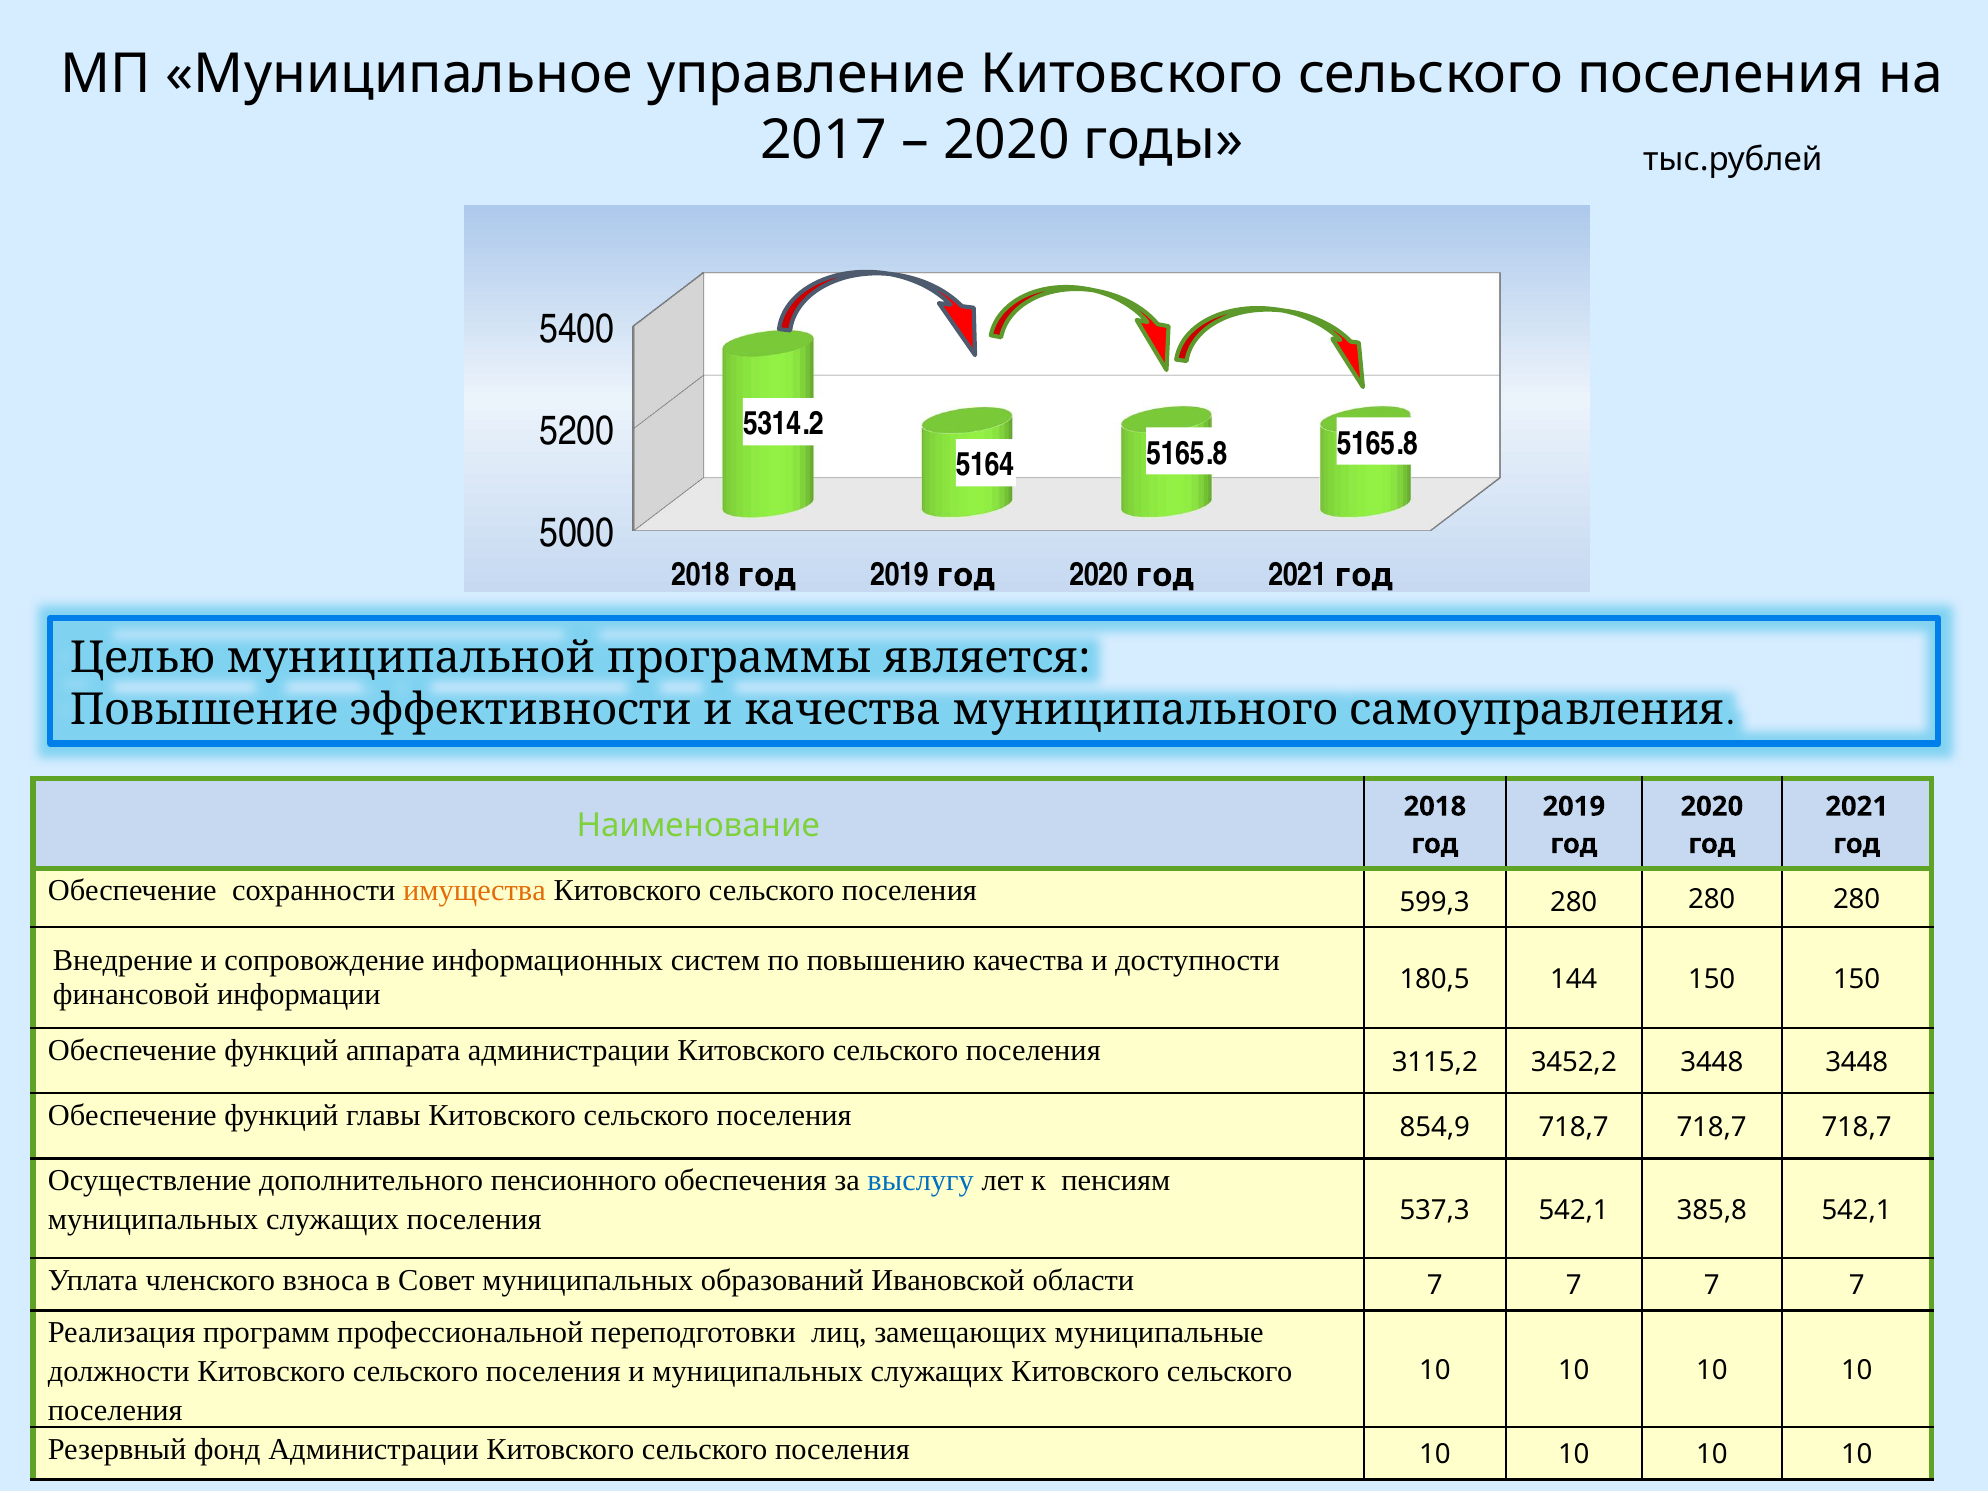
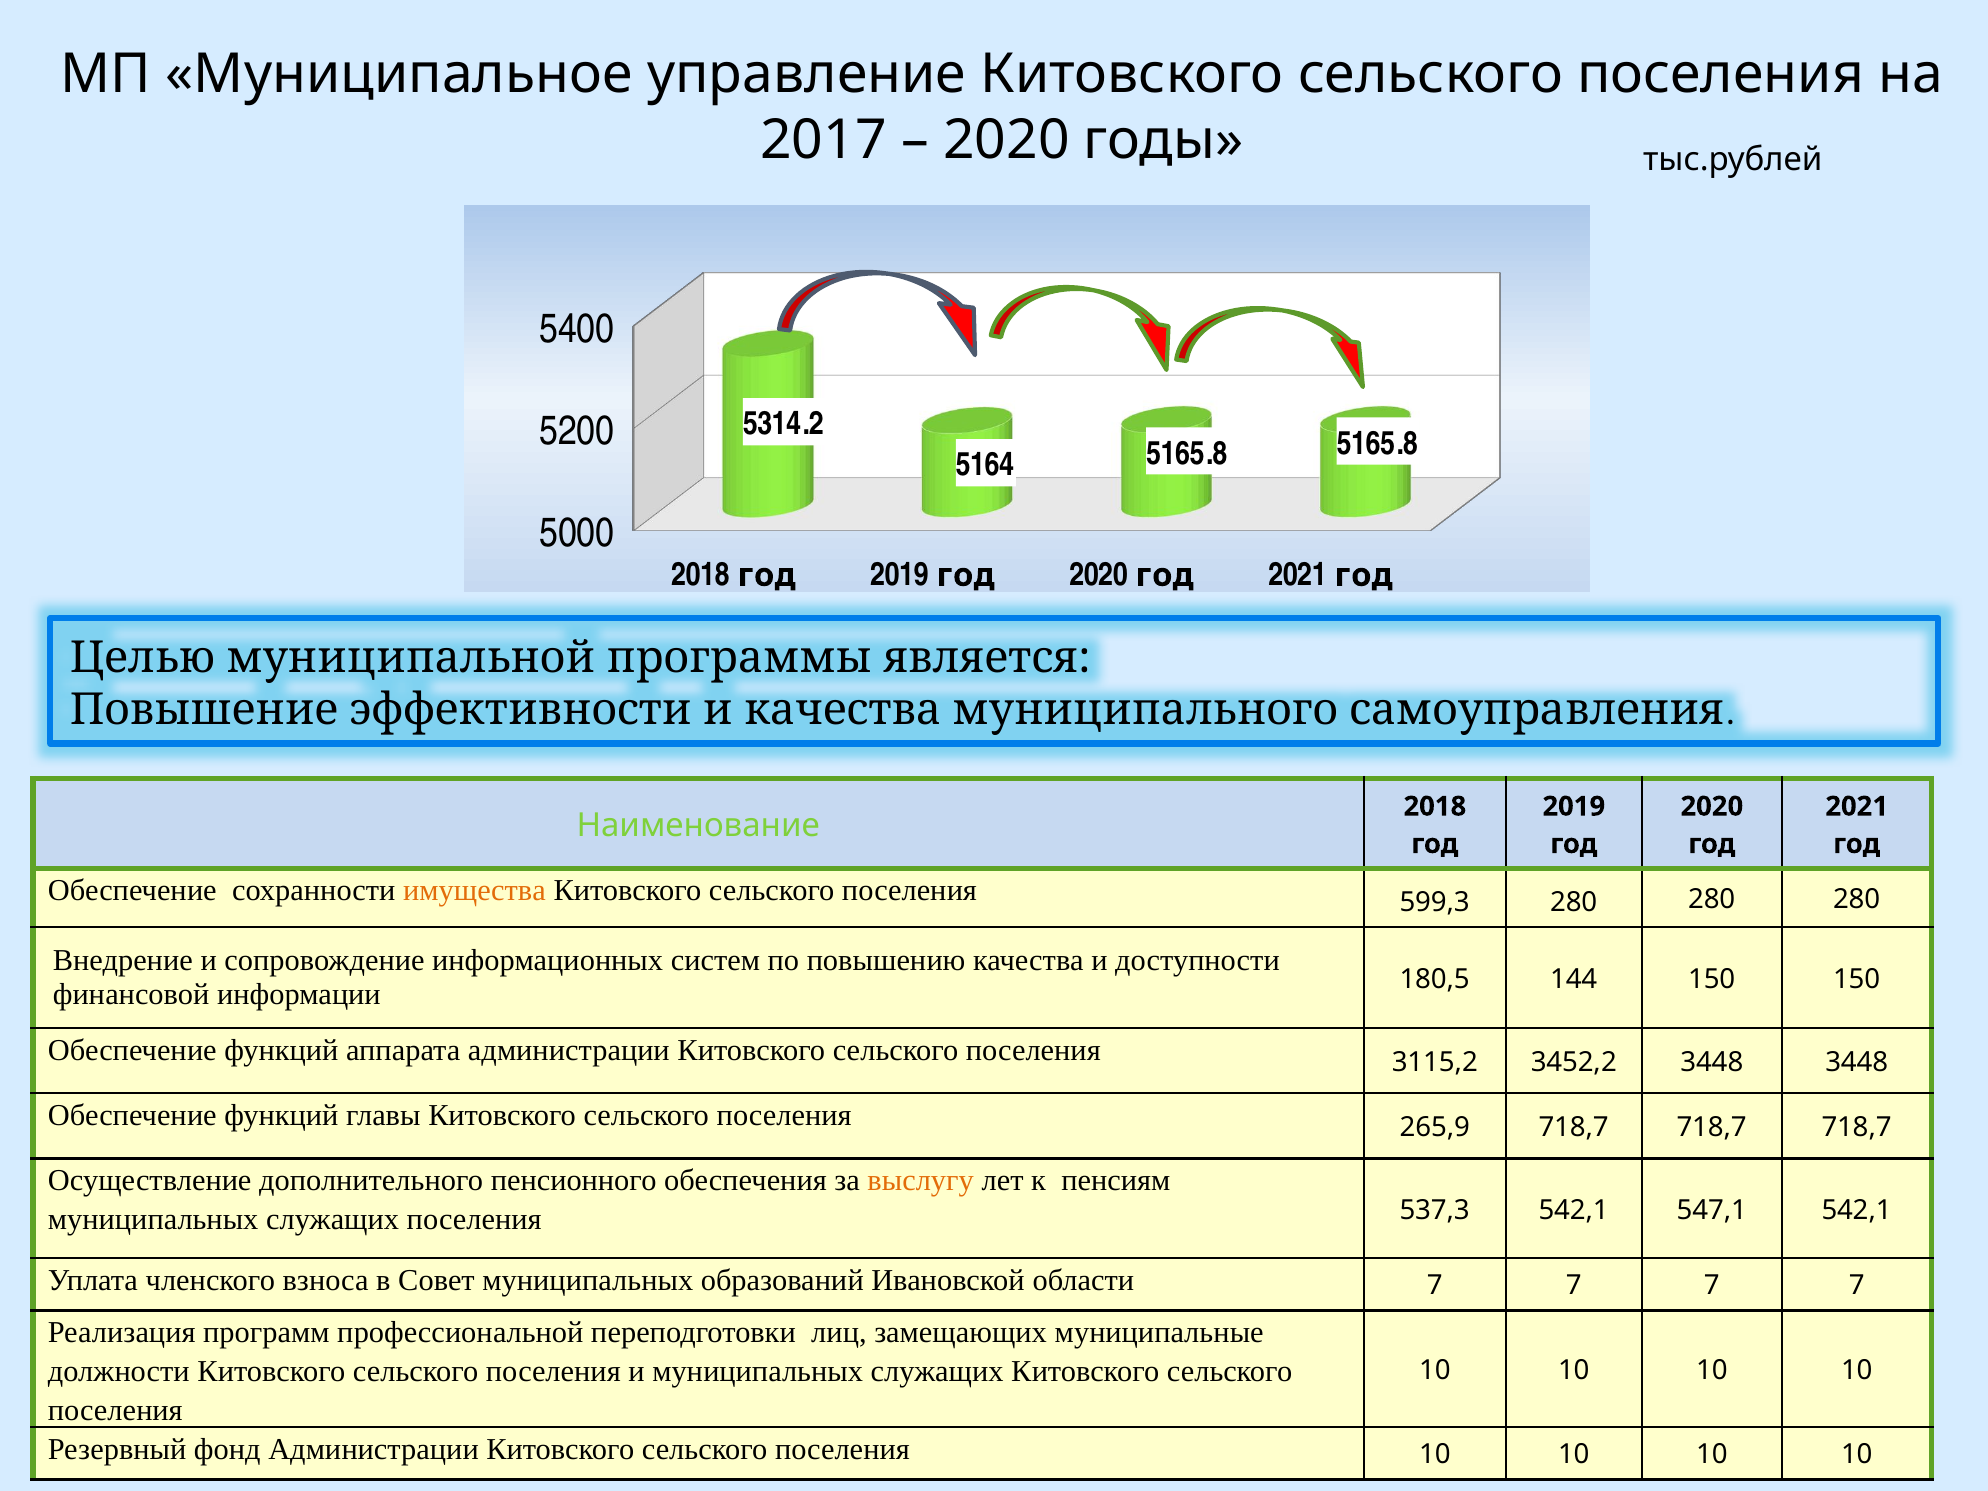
854,9: 854,9 -> 265,9 (1435, 1127)
выслугу colour: blue -> orange (921, 1181)
385,8: 385,8 -> 547,1 (1712, 1210)
